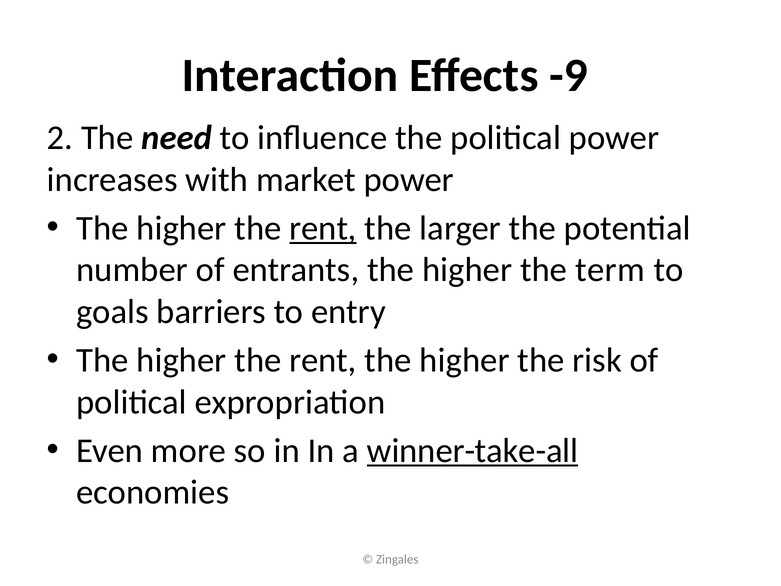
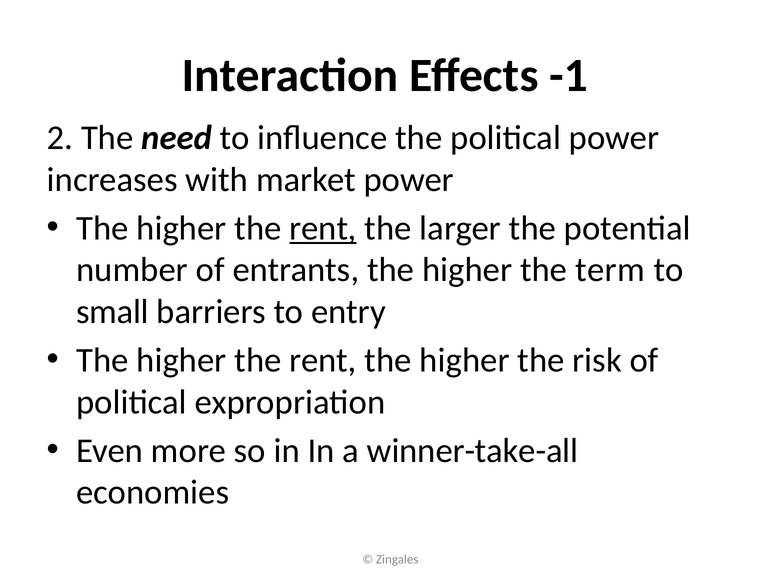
-9: -9 -> -1 (569, 76)
goals: goals -> small (113, 312)
winner-take-all underline: present -> none (473, 451)
